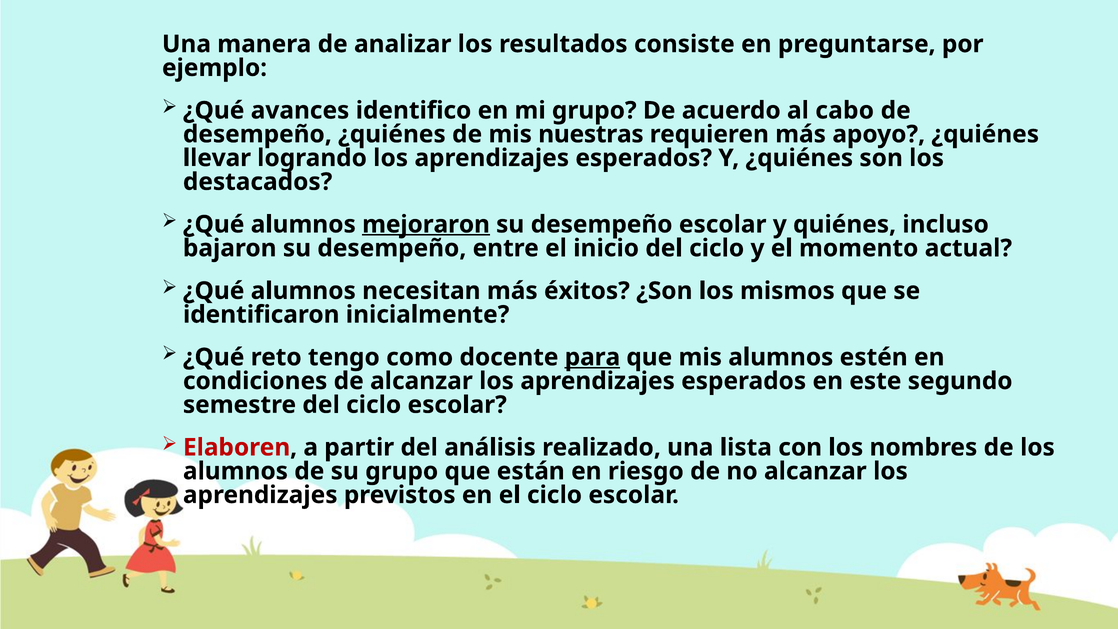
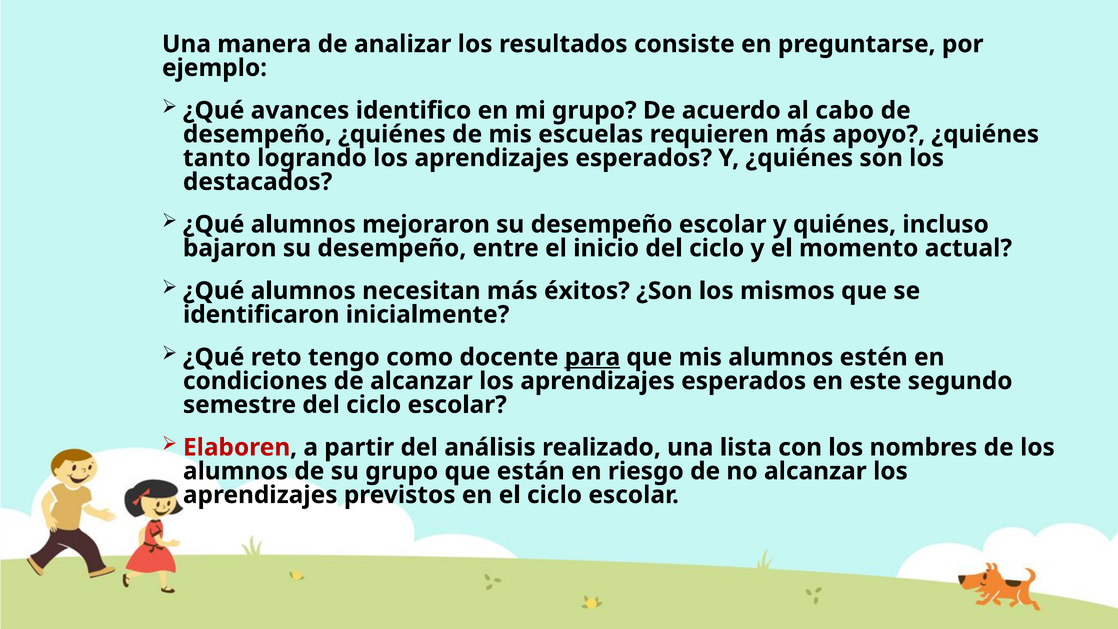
nuestras: nuestras -> escuelas (591, 134)
llevar: llevar -> tanto (217, 158)
mejoraron underline: present -> none (426, 224)
